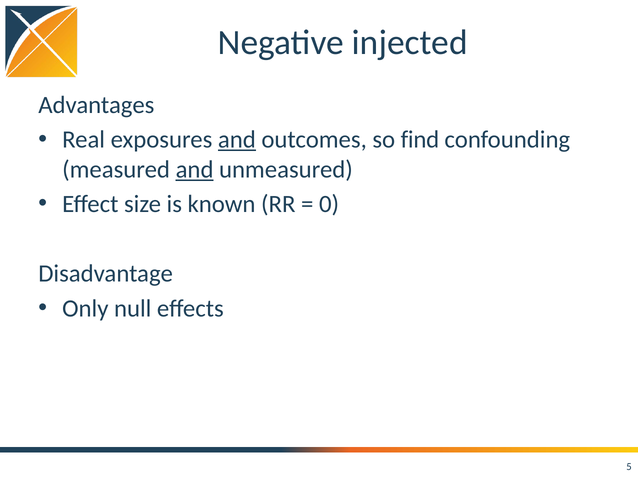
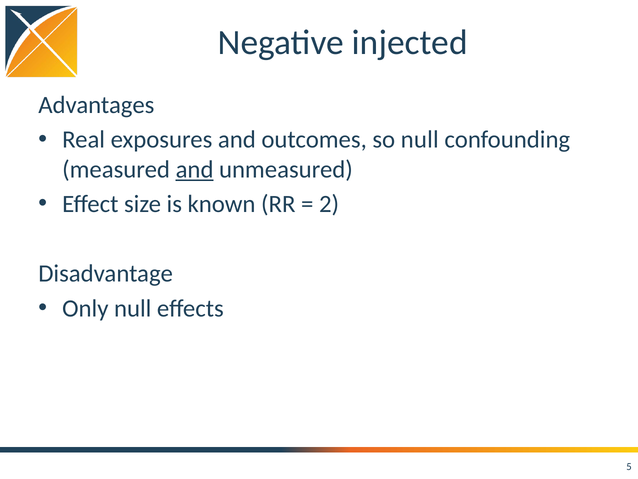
and underline: present -> none (237, 140)
so find: find -> null (420, 140)
0: 0 -> 2 (329, 204)
